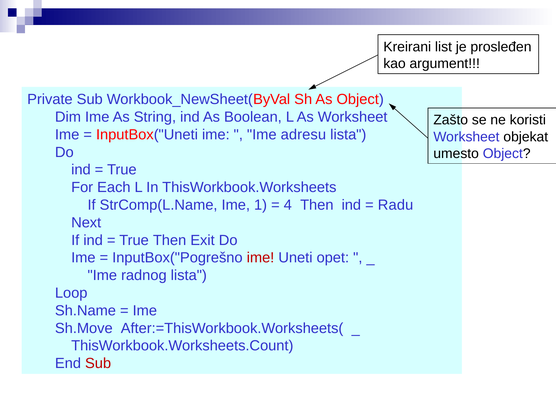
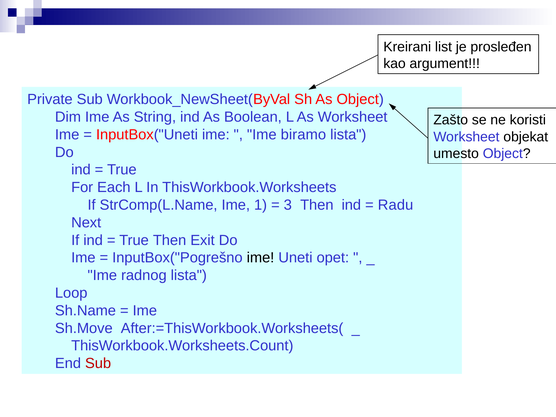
adresu: adresu -> biramo (303, 135)
4: 4 -> 3 (288, 205)
ime colour: red -> black (260, 258)
